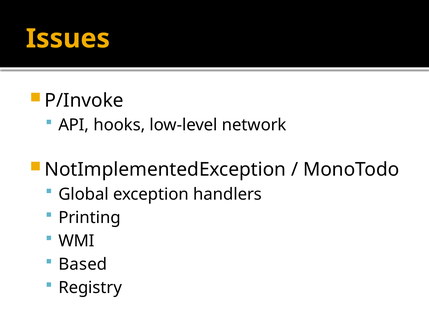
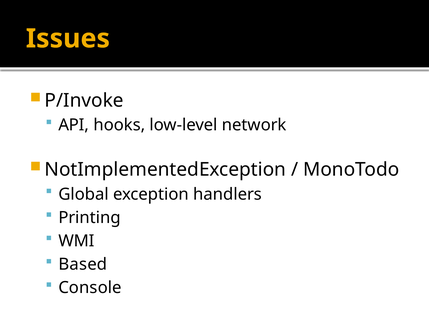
Registry: Registry -> Console (90, 287)
